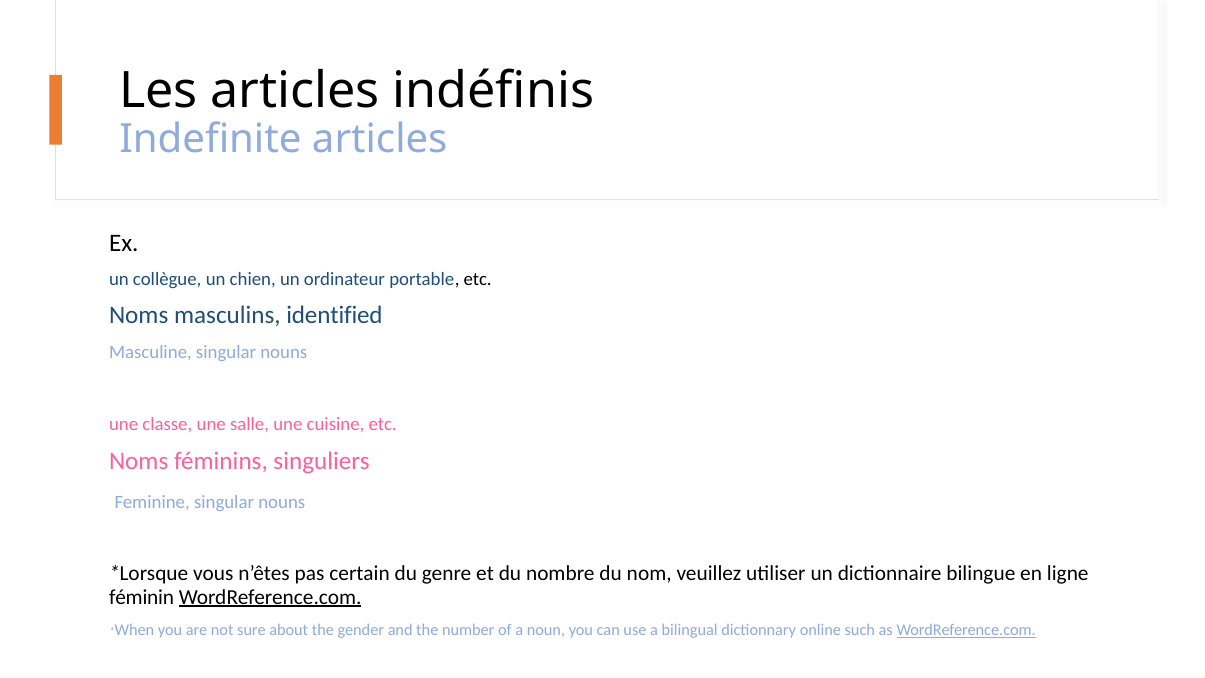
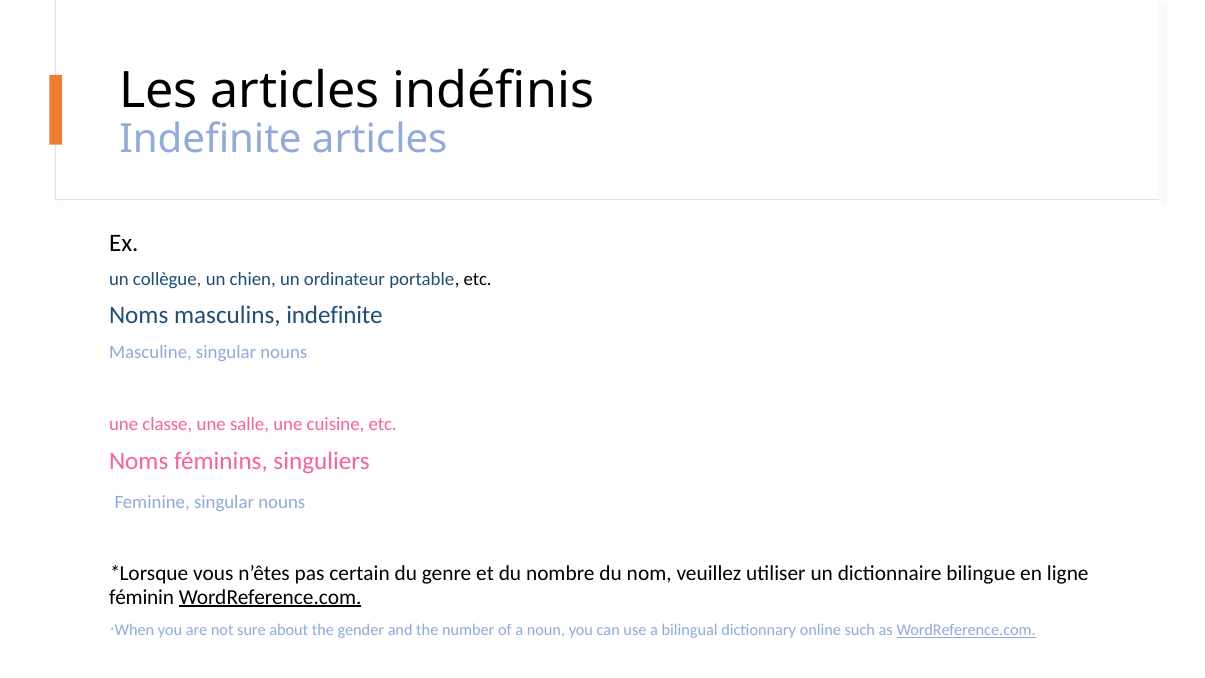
masculins identified: identified -> indefinite (335, 316)
